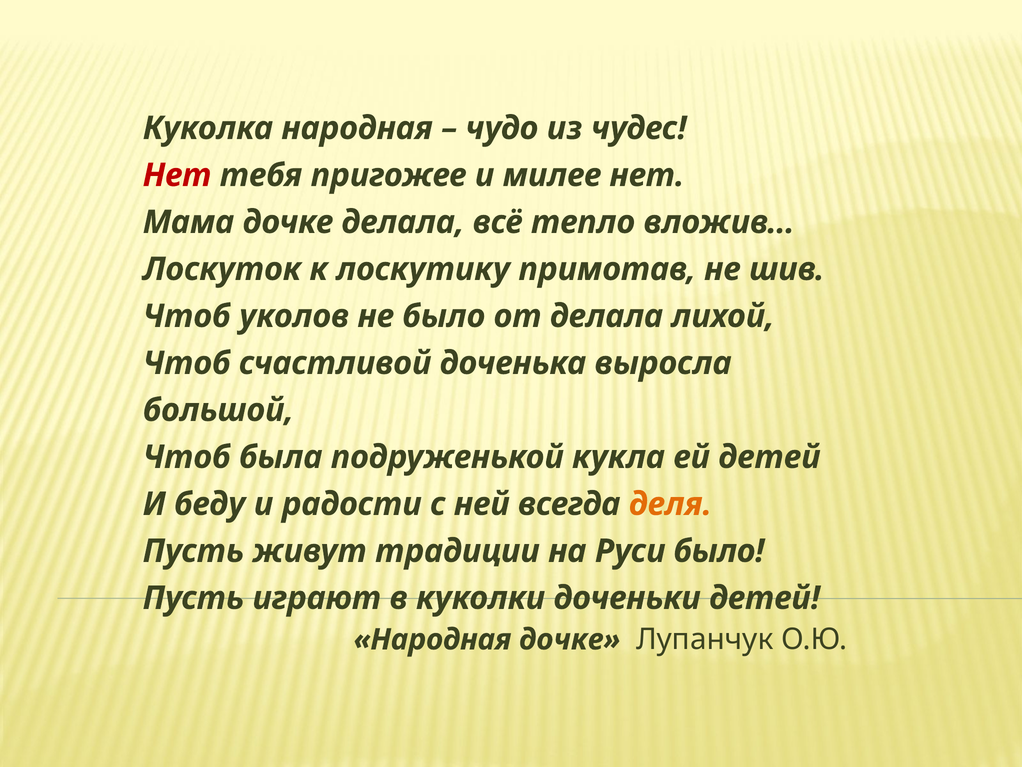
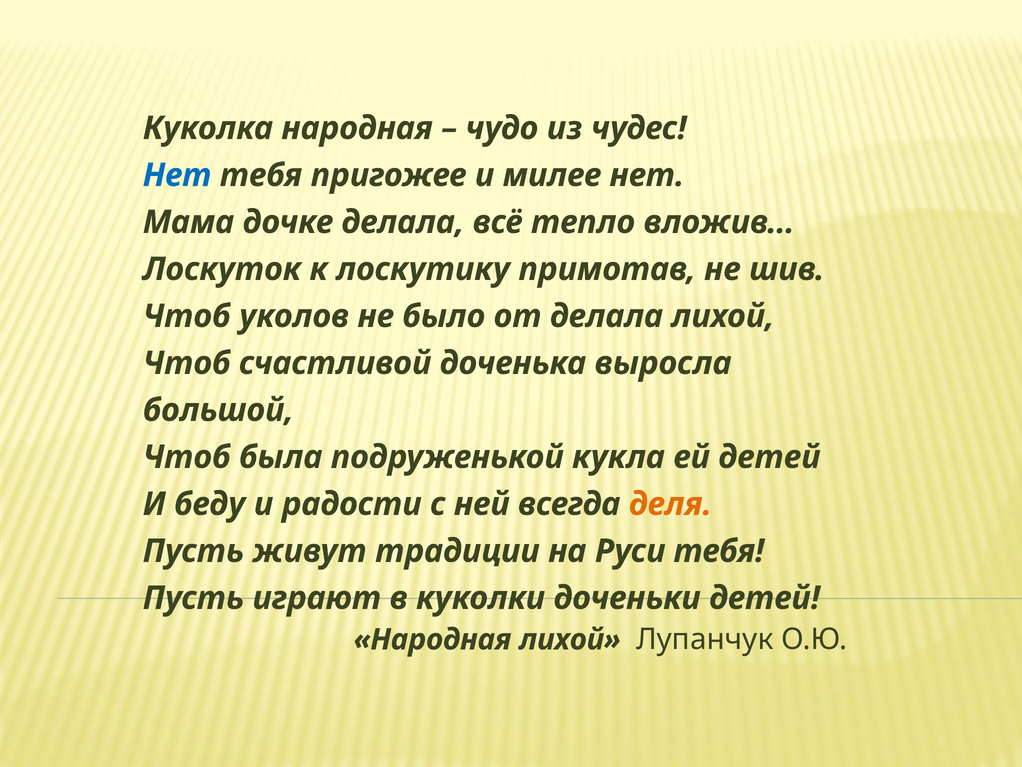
Нет colour: red -> blue (177, 175)
Руси было: было -> тебя (719, 551)
Народная дочке: дочке -> лихой (570, 639)
